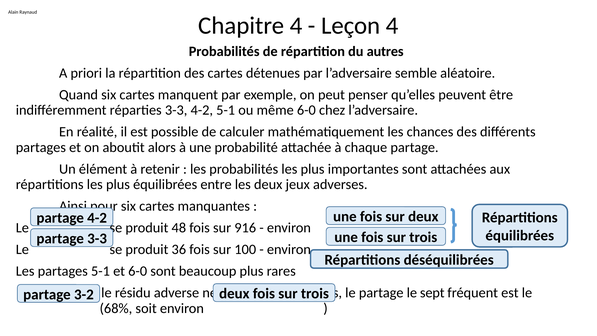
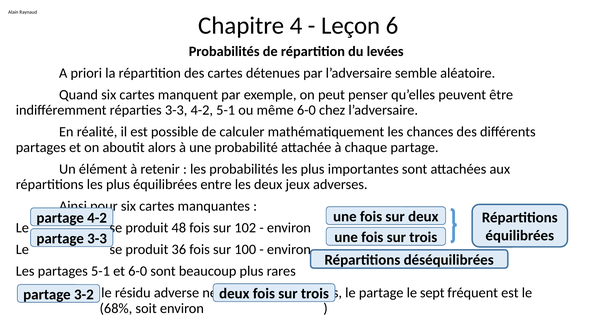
Leçon 4: 4 -> 6 (392, 26)
autres: autres -> levées (385, 51)
916: 916 -> 102 (245, 228)
